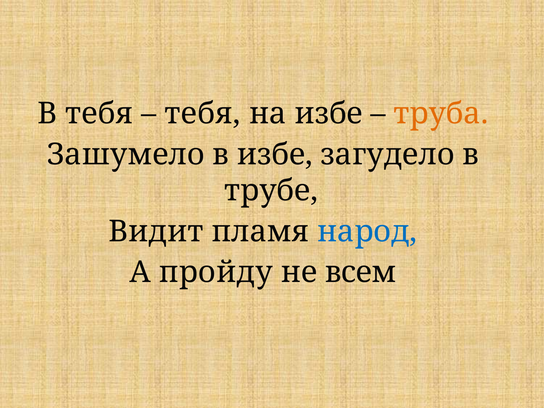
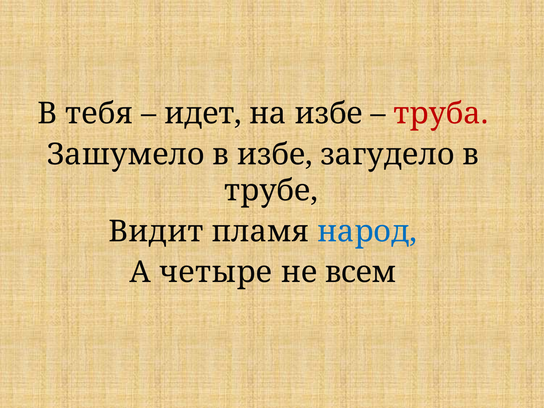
тебя: тебя -> идет (203, 114)
труба colour: orange -> red (441, 114)
пройду: пройду -> четыре (216, 272)
